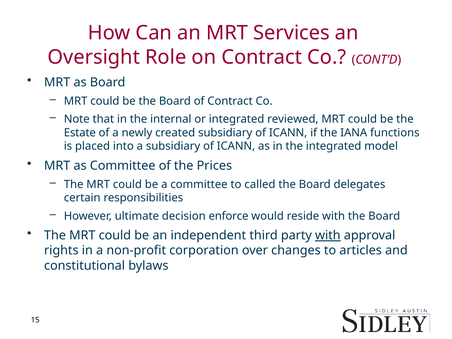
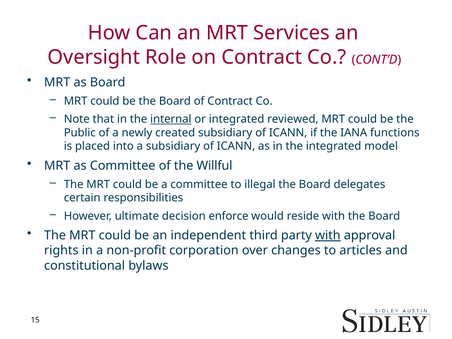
internal underline: none -> present (171, 119)
Estate: Estate -> Public (80, 133)
Prices: Prices -> Willful (214, 166)
called: called -> illegal (260, 184)
